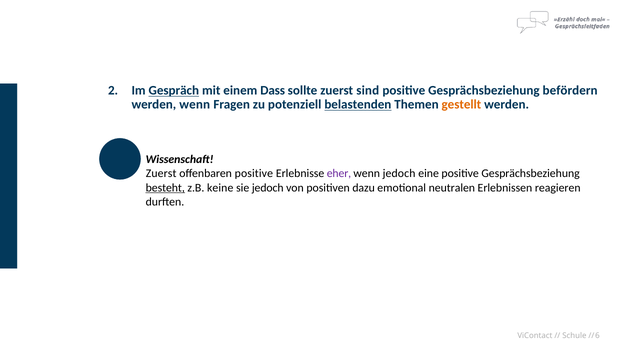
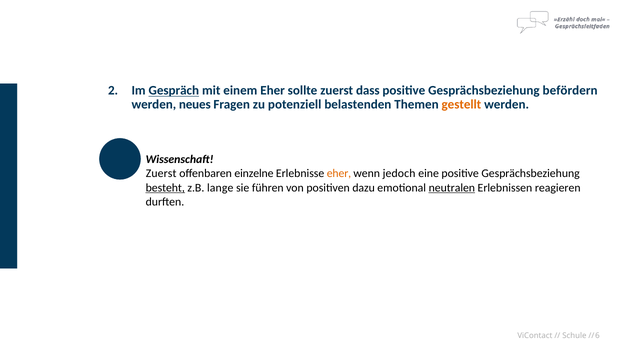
einem Dass: Dass -> Eher (273, 91)
sind: sind -> dass (368, 91)
werden wenn: wenn -> neues (195, 105)
belastenden underline: present -> none (358, 105)
offenbaren positive: positive -> einzelne (254, 174)
eher colour: purple -> orange (339, 174)
keine: keine -> lange (220, 188)
sie jedoch: jedoch -> führen (268, 188)
neutralen underline: none -> present (452, 188)
